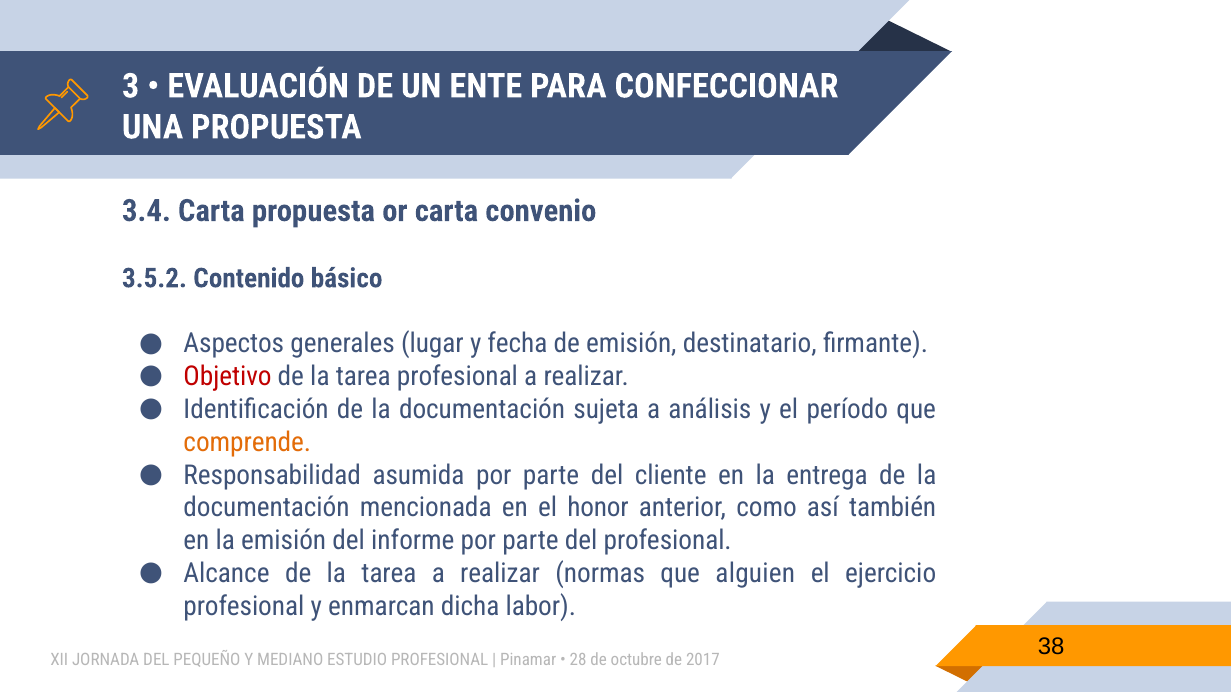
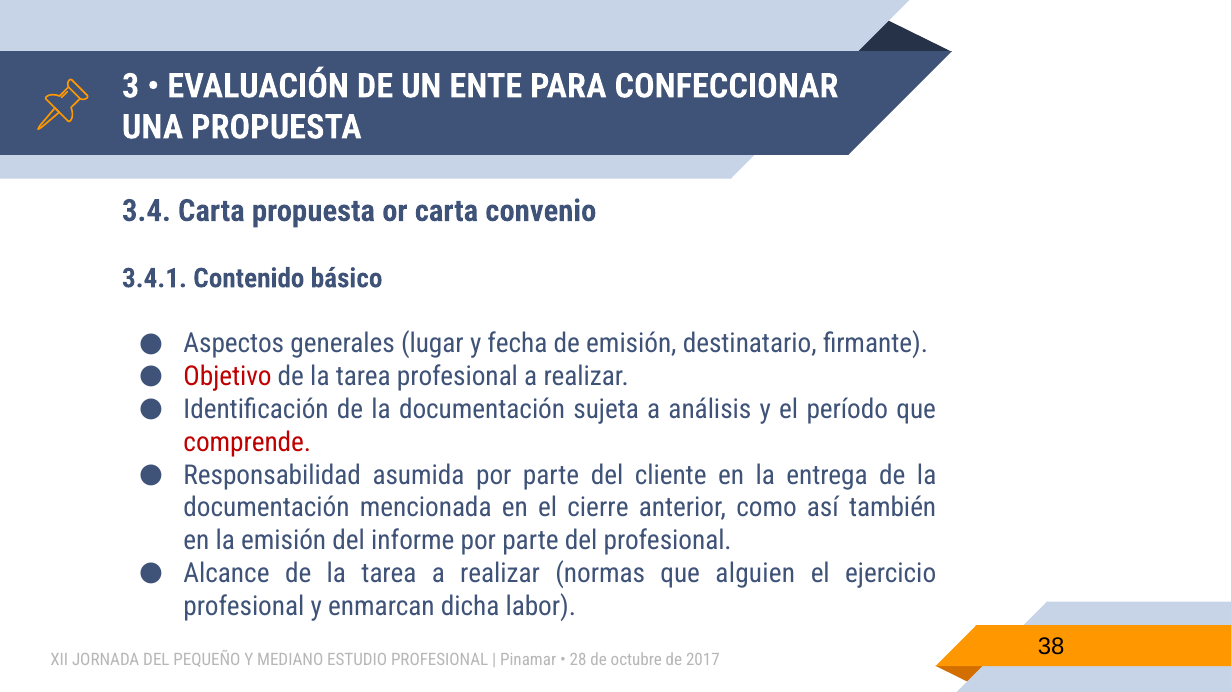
3.5.2: 3.5.2 -> 3.4.1 (154, 278)
comprende colour: orange -> red (247, 443)
honor: honor -> cierre (598, 508)
